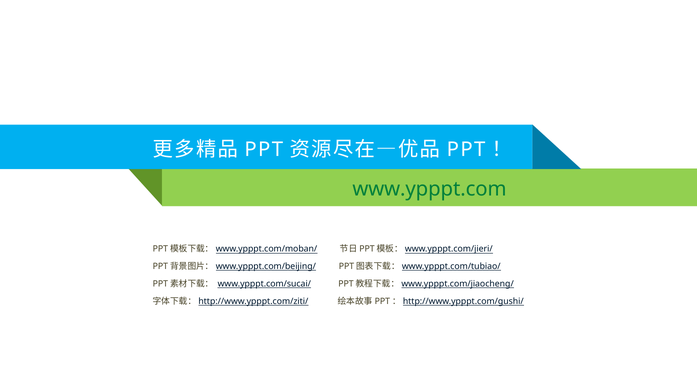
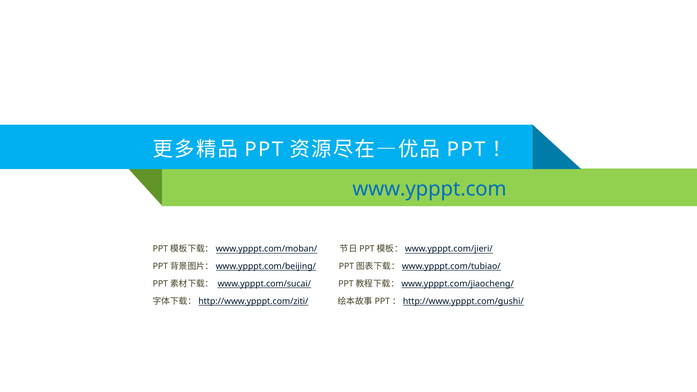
www.ypppt.com colour: green -> blue (429, 189)
